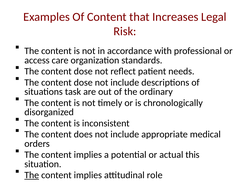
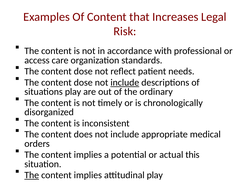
include underline: none -> present (125, 83)
situations task: task -> play (73, 92)
attitudinal role: role -> play (155, 176)
